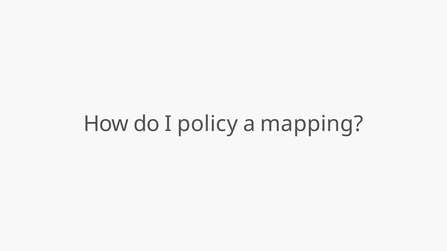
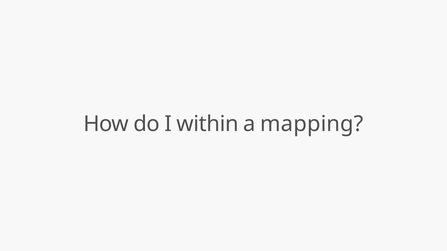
policy: policy -> within (208, 124)
